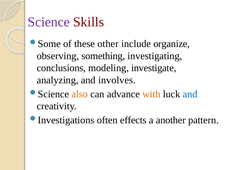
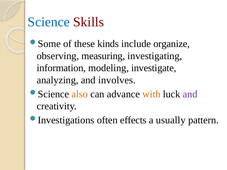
Science colour: purple -> blue (49, 22)
other: other -> kinds (108, 44)
something: something -> measuring (103, 56)
conclusions: conclusions -> information (61, 68)
and colour: blue -> purple (190, 94)
another: another -> usually (171, 120)
